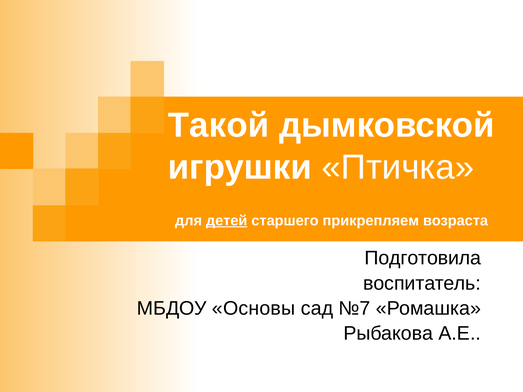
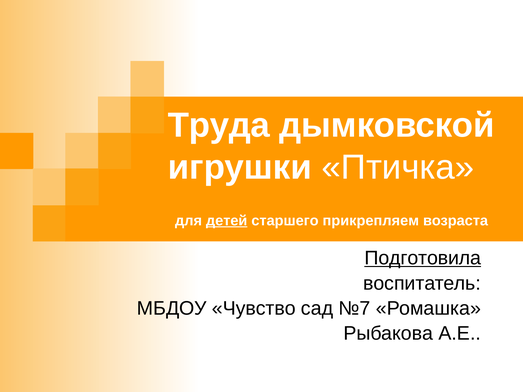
Такой: Такой -> Труда (219, 126)
Подготовила underline: none -> present (423, 258)
Основы: Основы -> Чувство (254, 309)
